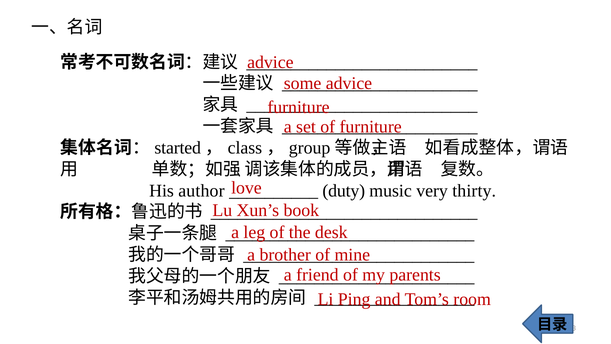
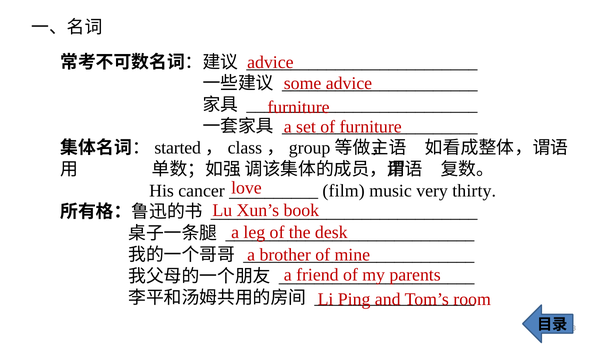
author: author -> cancer (202, 191)
duty: duty -> film (344, 191)
